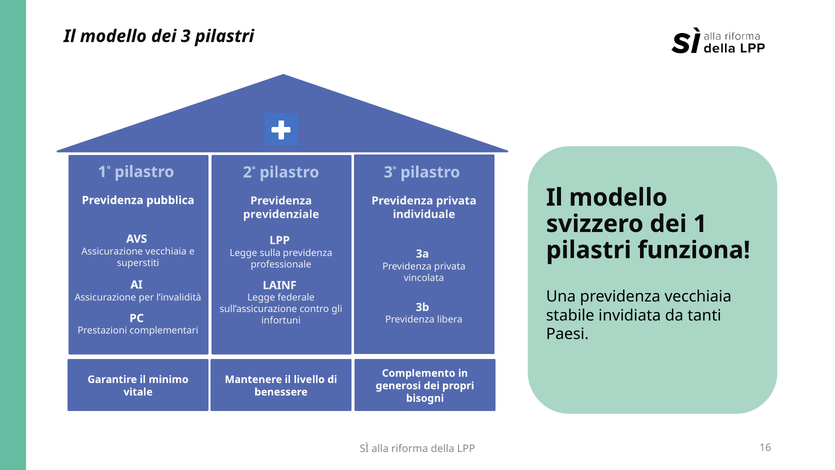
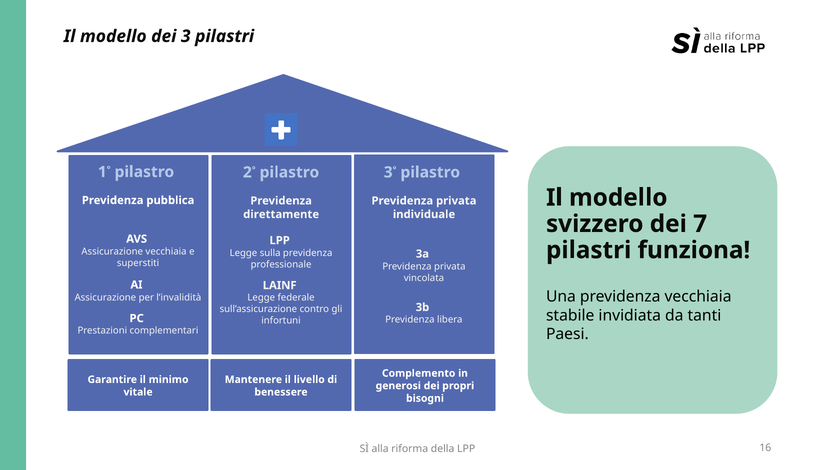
previdenziale: previdenziale -> direttamente (281, 214)
1: 1 -> 7 (700, 224)
